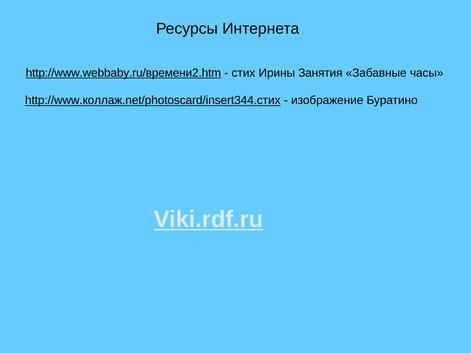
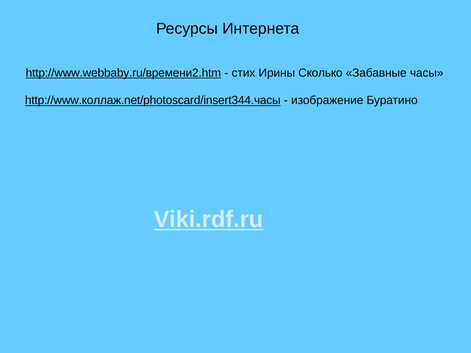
Занятия: Занятия -> Сколько (320, 73)
http://www.коллаж.net/photoscard/insert344.стих: http://www.коллаж.net/photoscard/insert344.стих -> http://www.коллаж.net/photoscard/insert344.часы (153, 100)
